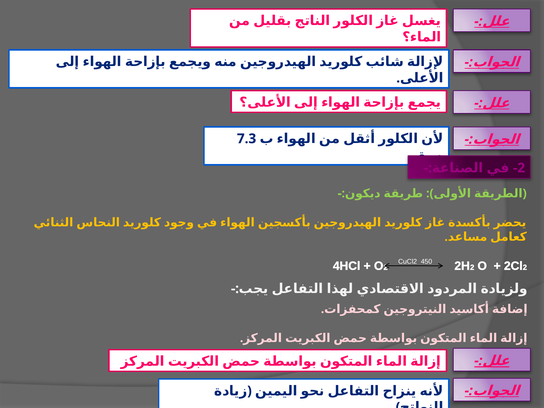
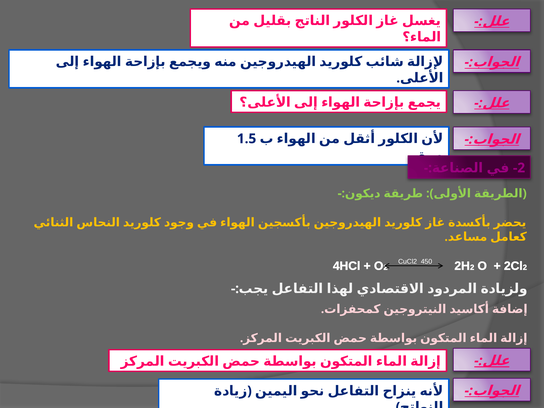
7.3: 7.3 -> 1.5 (247, 139)
